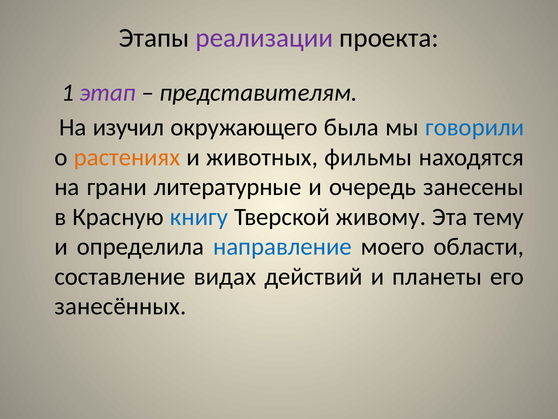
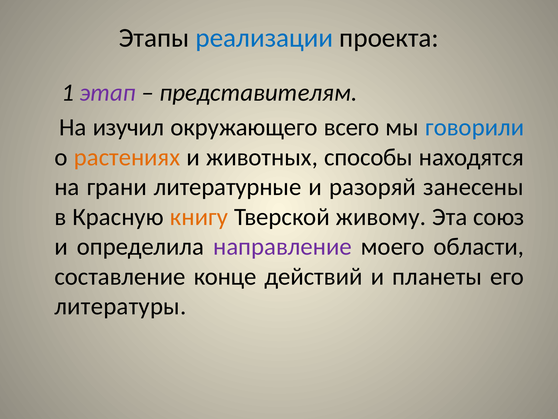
реализации colour: purple -> blue (264, 38)
была: была -> всего (352, 127)
фильмы: фильмы -> способы (368, 157)
очередь: очередь -> разоряй (373, 187)
книгу colour: blue -> orange (199, 217)
тему: тему -> союз (499, 217)
направление colour: blue -> purple (282, 246)
видах: видах -> конце (225, 276)
занесённых: занесённых -> литературы (120, 306)
